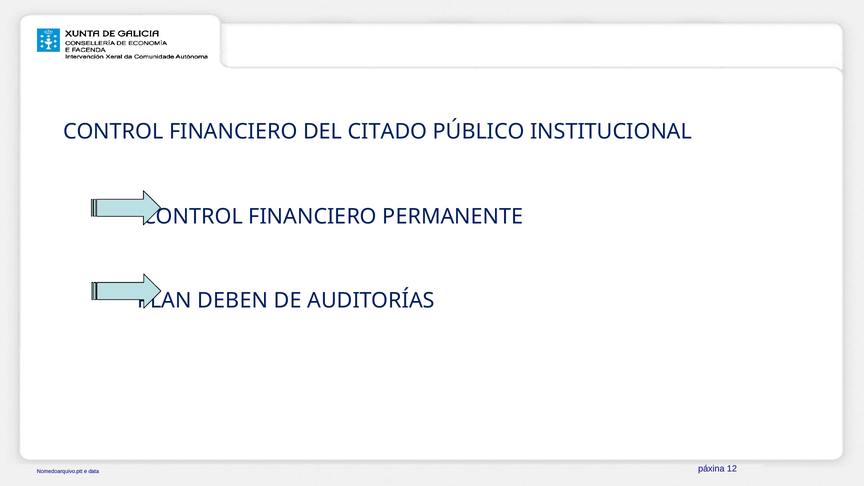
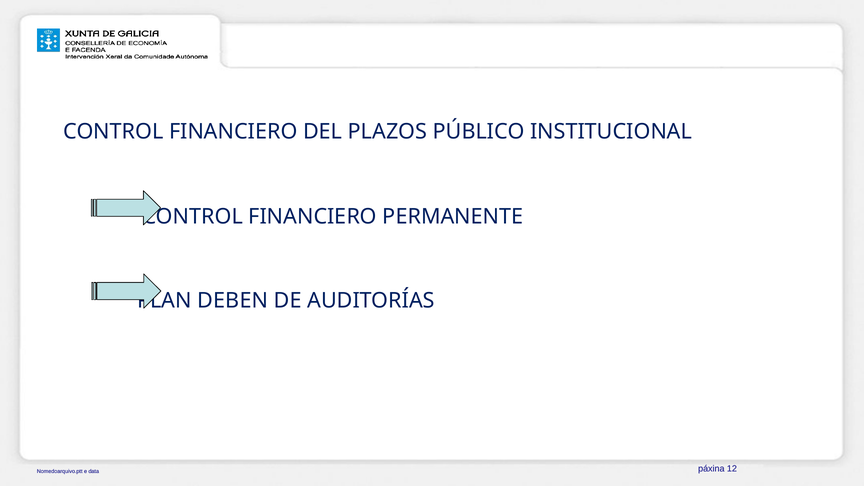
CITADO: CITADO -> PLAZOS (387, 132)
